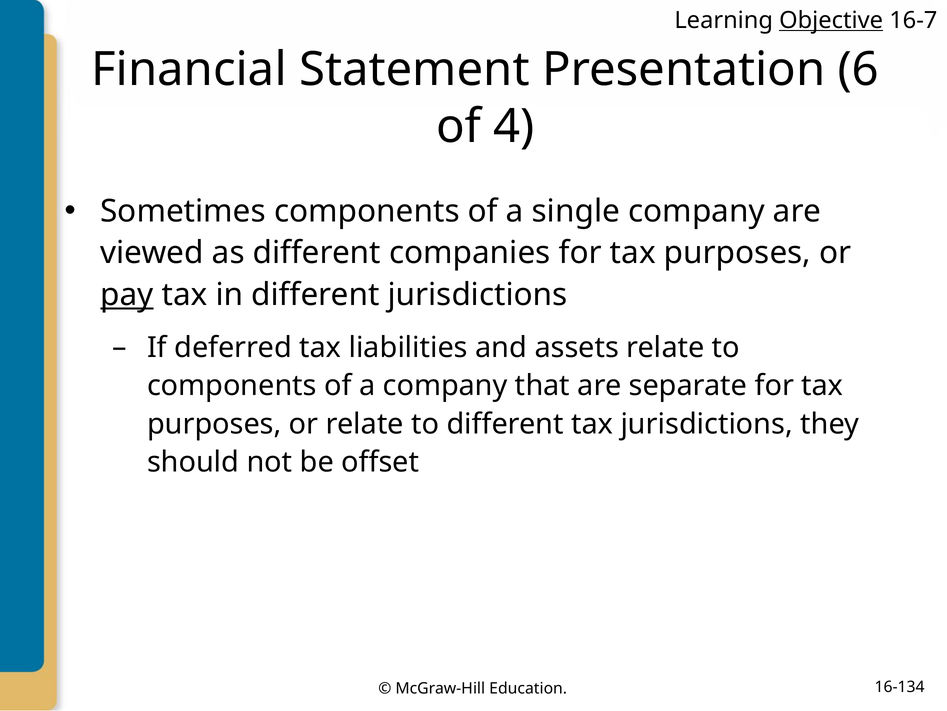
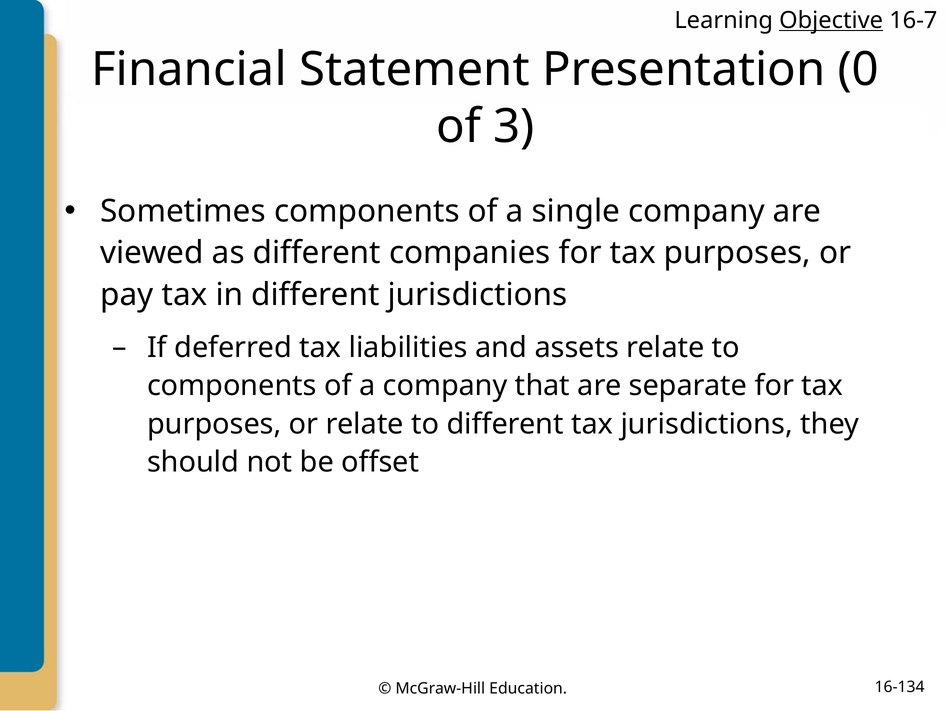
6: 6 -> 0 (858, 70)
4: 4 -> 3 (514, 126)
pay underline: present -> none (127, 294)
